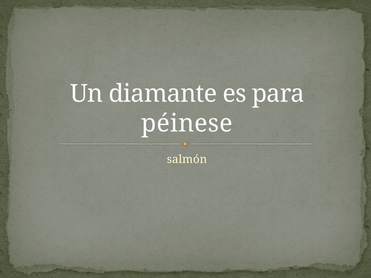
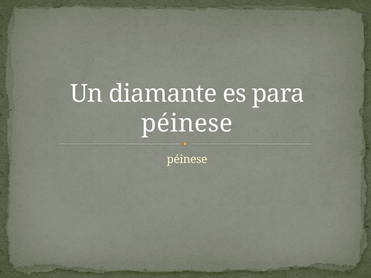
salmón: salmón -> péinese (187, 160)
